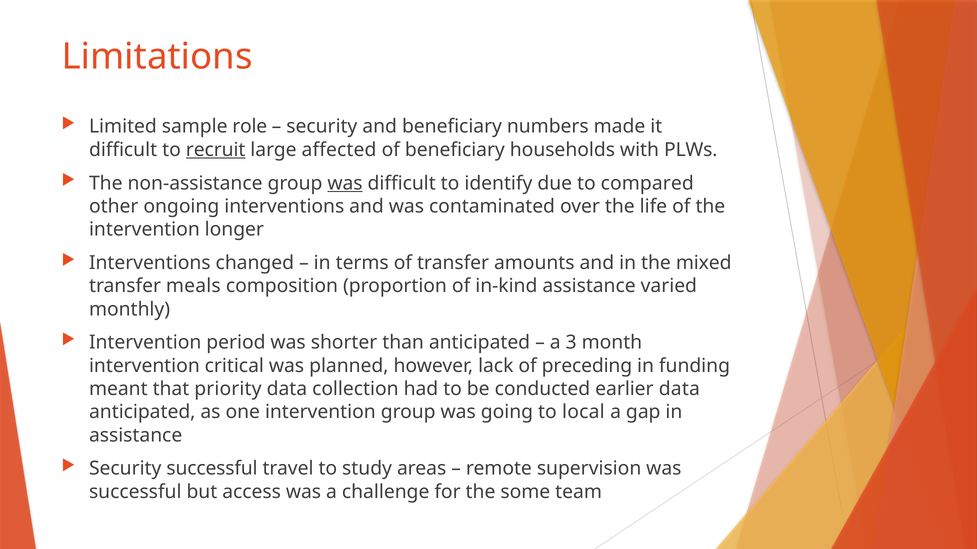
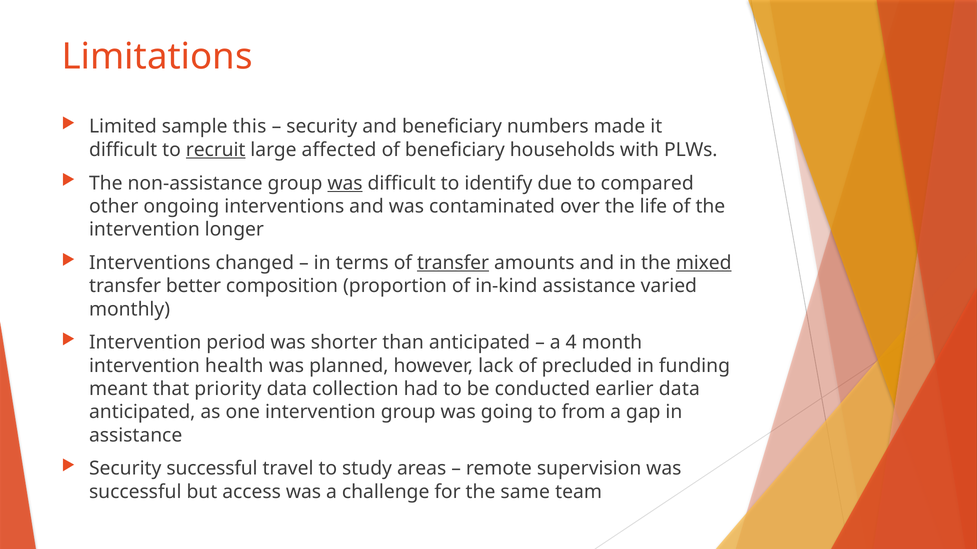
role: role -> this (250, 127)
transfer underline: none -> present (453, 263)
mixed underline: none -> present (704, 263)
meals: meals -> better (193, 286)
3: 3 -> 4 (571, 343)
critical: critical -> health (234, 366)
preceding: preceding -> precluded (587, 366)
local: local -> from (584, 412)
some: some -> same (525, 492)
